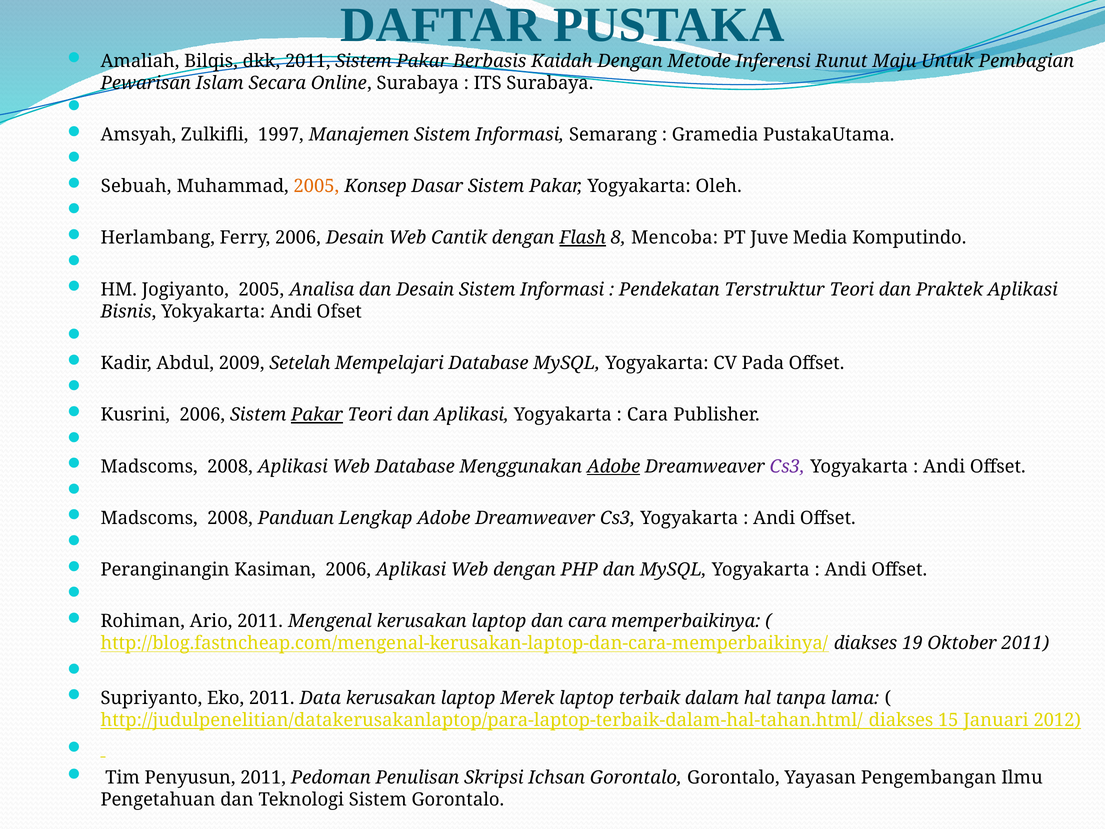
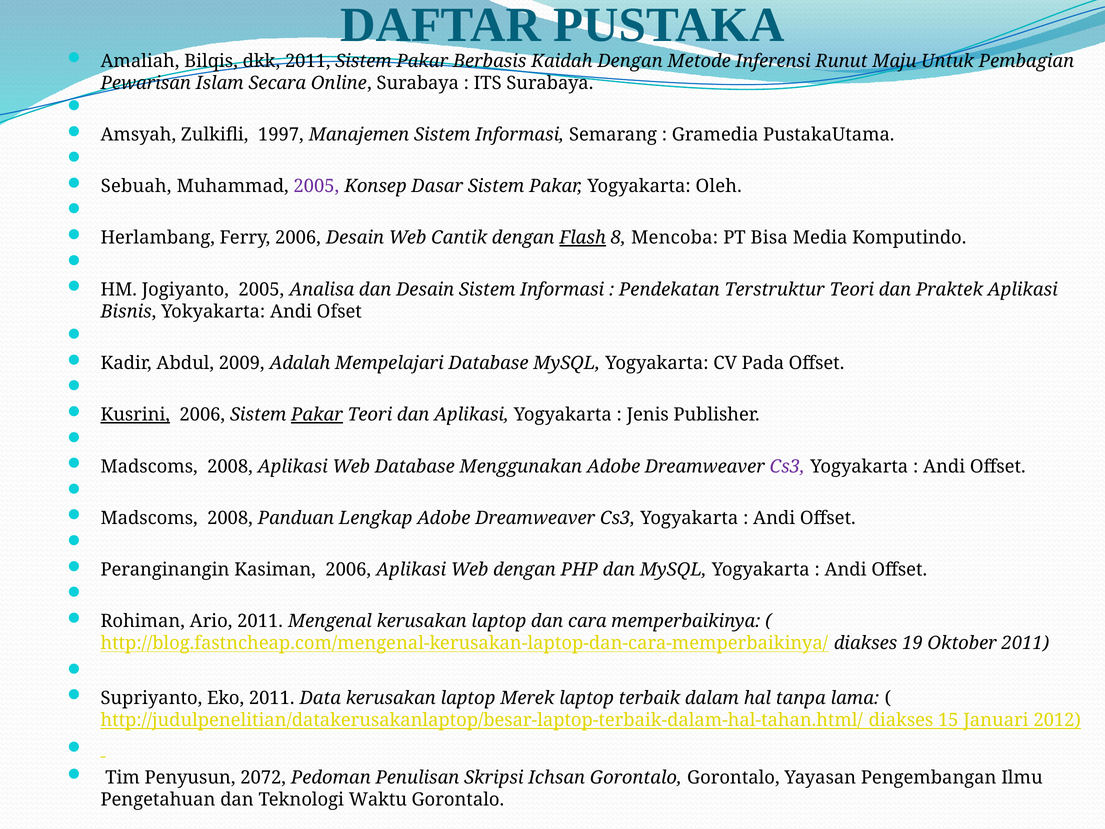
2005 colour: orange -> purple (316, 186)
Juve: Juve -> Bisa (769, 238)
Setelah: Setelah -> Adalah (300, 363)
Kusrini underline: none -> present (135, 415)
Cara: Cara -> Jenis (648, 415)
Adobe underline: present -> none (614, 466)
http://judulpenelitian/datakerusakanlaptop/para-laptop-terbaik-dalam-hal-tahan.html/: http://judulpenelitian/datakerusakanlaptop/para-laptop-terbaik-dalam-hal-tahan.html/ -> http://judulpenelitian/datakerusakanlaptop/besar-laptop-terbaik-dalam-hal-tahan.html/ (482, 720)
Penyusun 2011: 2011 -> 2072 (263, 777)
Teknologi Sistem: Sistem -> Waktu (378, 799)
